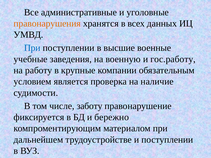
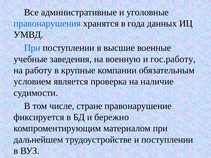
правонарушения colour: orange -> blue (47, 24)
всех: всех -> года (136, 24)
заботу: заботу -> стране (90, 106)
